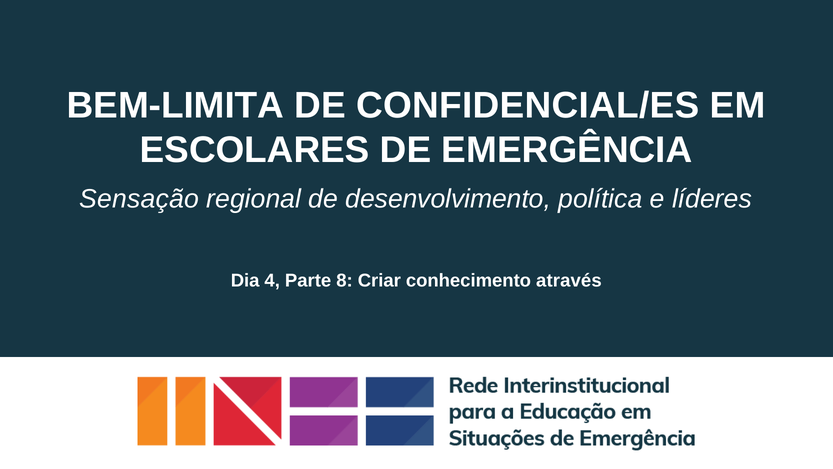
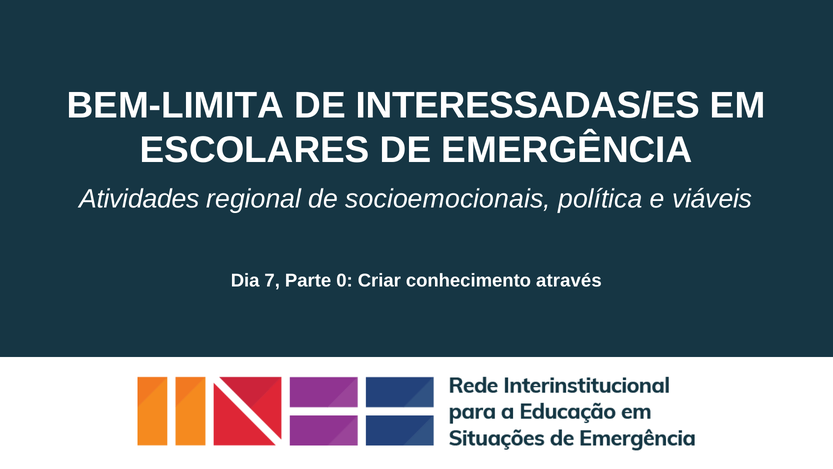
CONFIDENCIAL/ES: CONFIDENCIAL/ES -> INTERESSADAS/ES (528, 106)
Sensação: Sensação -> Atividades (139, 199)
desenvolvimento: desenvolvimento -> socioemocionais (448, 199)
líderes: líderes -> viáveis (712, 199)
4: 4 -> 7 (272, 281)
8: 8 -> 0 (344, 281)
